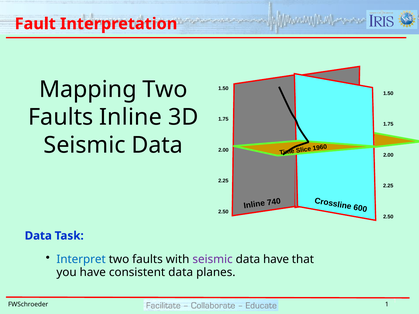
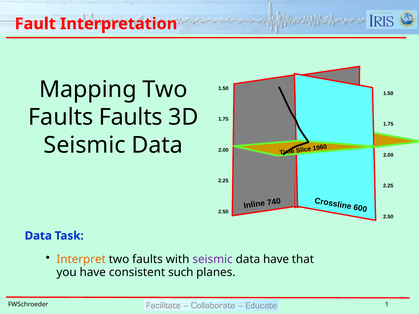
Faults Inline: Inline -> Faults (131, 117)
Interpret colour: blue -> orange (81, 259)
consistent data: data -> such (181, 273)
